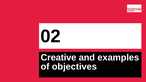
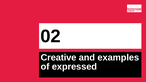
objectives: objectives -> expressed (74, 67)
